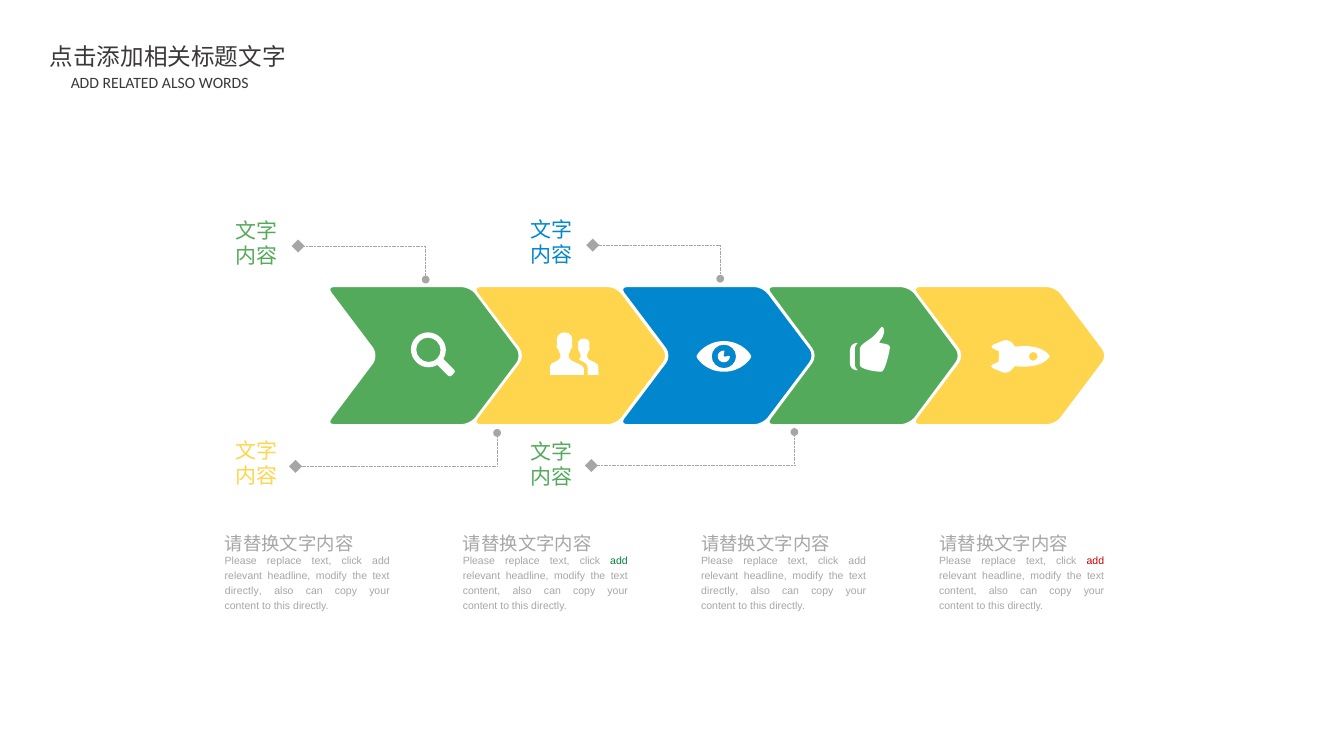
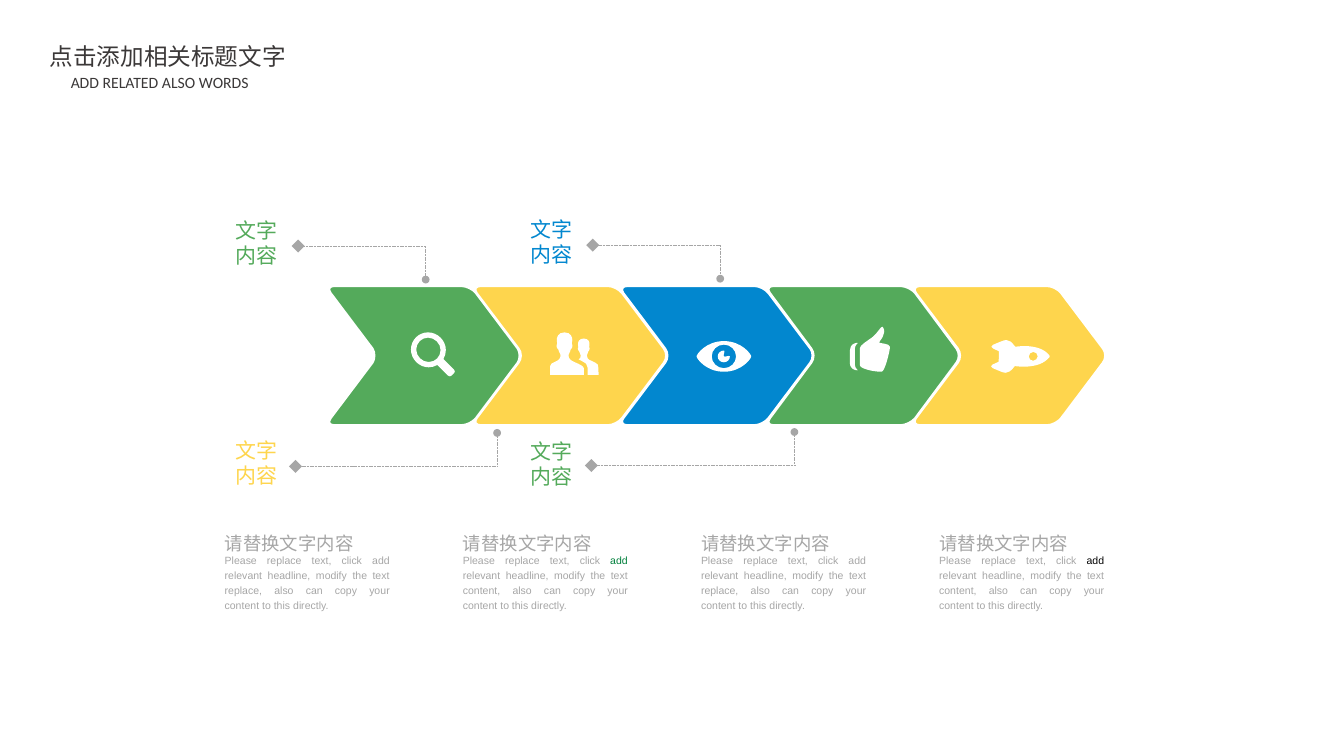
add colour: red -> black (1095, 561)
directly: directly -> replace (243, 591)
directly: directly -> replace (720, 591)
